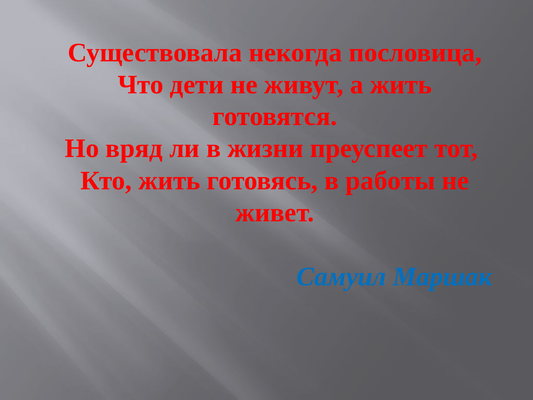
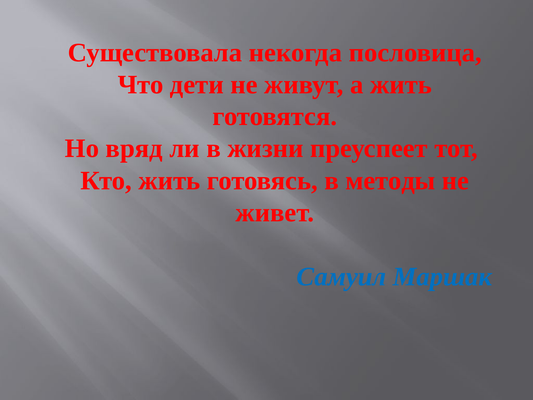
работы: работы -> методы (390, 180)
